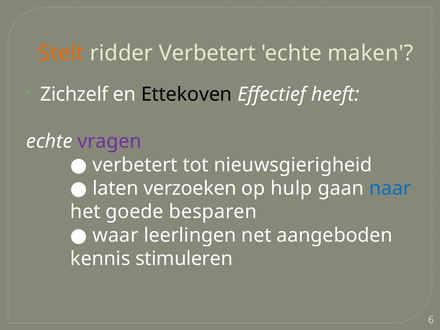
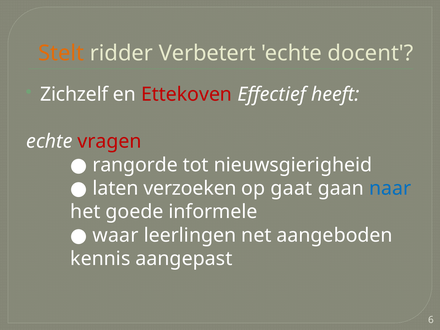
maken: maken -> docent (371, 53)
Ettekoven colour: black -> red (187, 94)
vragen colour: purple -> red (110, 141)
verbetert: verbetert -> rangorde (135, 165)
hulp: hulp -> gaat (291, 188)
besparen: besparen -> informele (213, 212)
stimuleren: stimuleren -> aangepast (184, 259)
